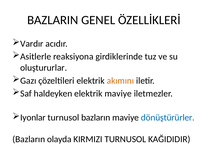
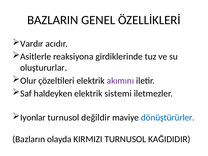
Gazı: Gazı -> Olur (28, 81)
akımını colour: orange -> purple (120, 81)
elektrik maviye: maviye -> sistemi (118, 94)
turnusol bazların: bazların -> değildir (96, 118)
